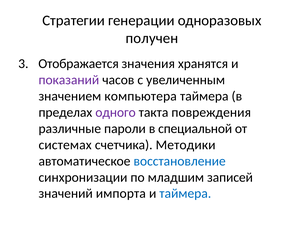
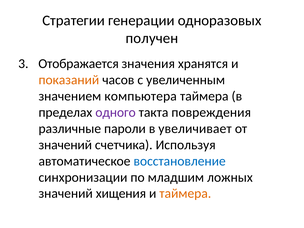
показаний colour: purple -> orange (69, 80)
специальной: специальной -> увеличивает (195, 129)
системах: системах -> значений (65, 145)
Методики: Методики -> Используя (186, 145)
записей: записей -> ложных (230, 177)
импорта: импорта -> хищения (121, 194)
таймера colour: blue -> orange (185, 194)
